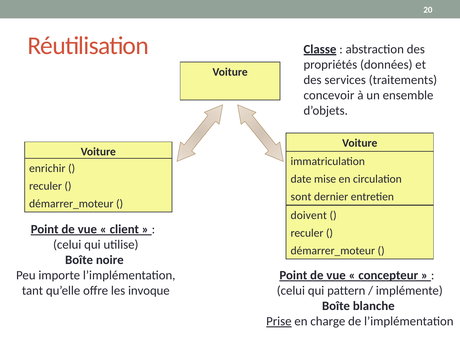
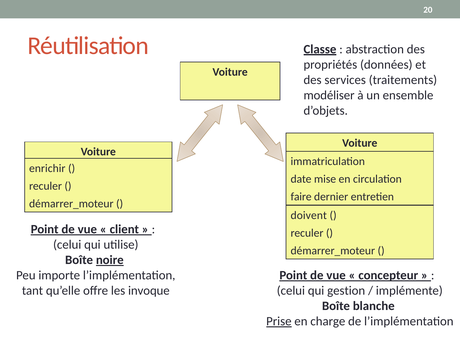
concevoir: concevoir -> modéliser (329, 95)
sont: sont -> faire (301, 197)
noire underline: none -> present (110, 260)
pattern: pattern -> gestion (346, 291)
